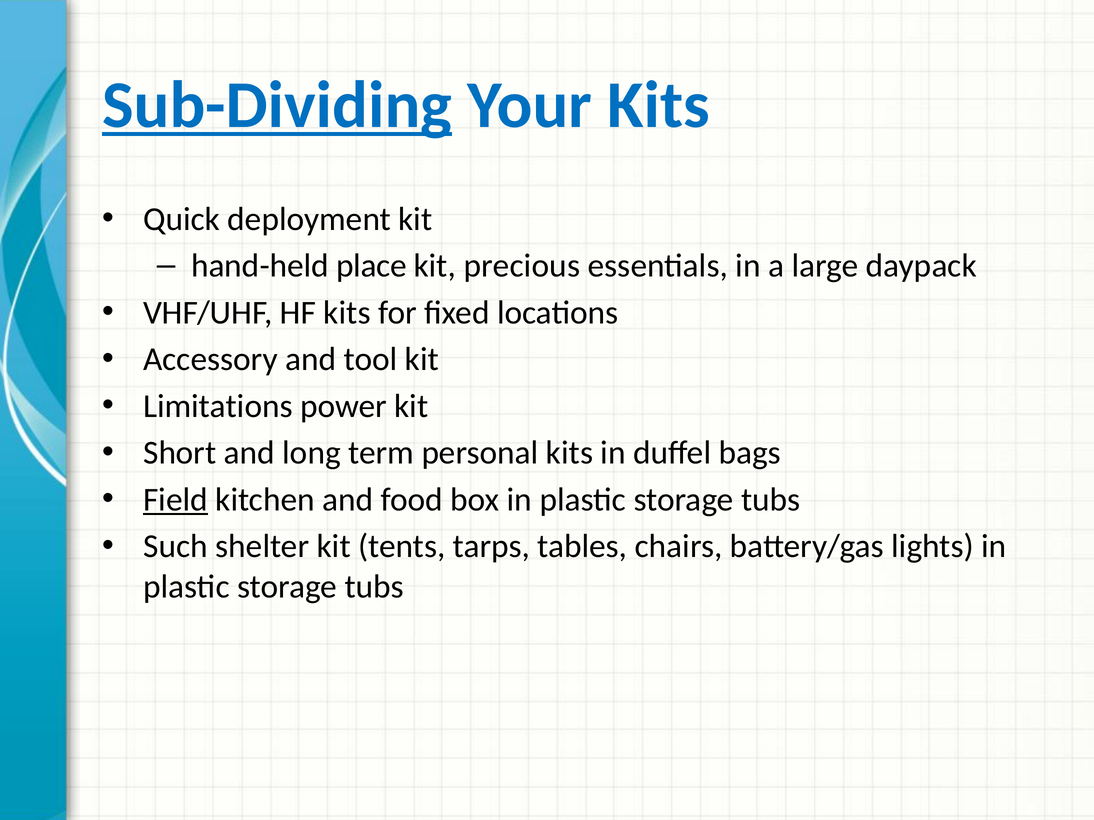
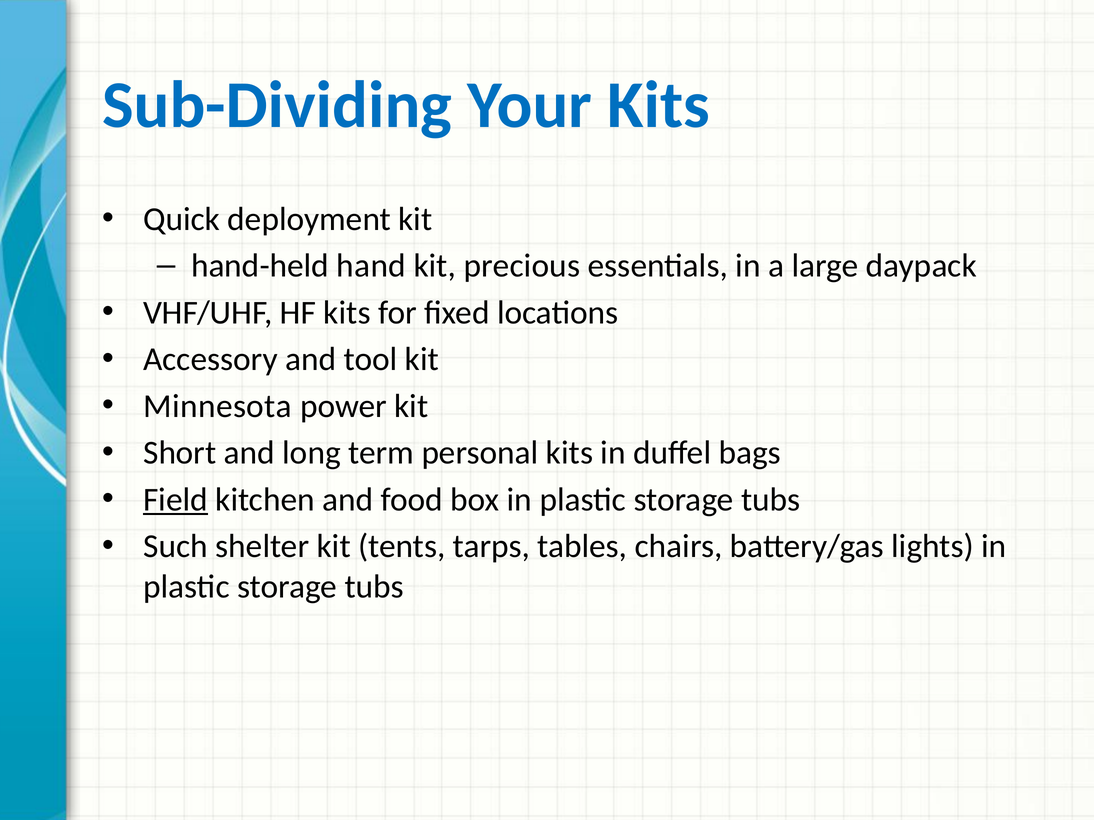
Sub-Dividing underline: present -> none (277, 105)
place: place -> hand (371, 266)
Limitations: Limitations -> Minnesota (218, 406)
